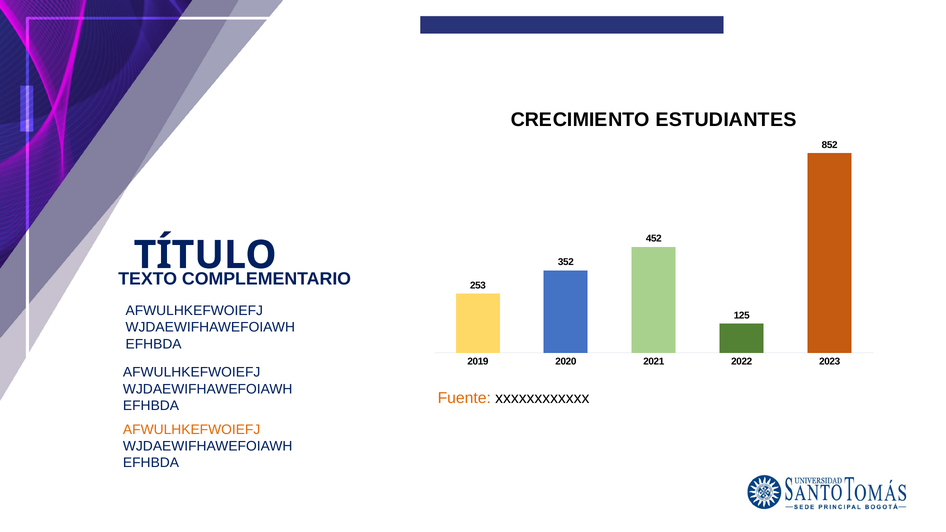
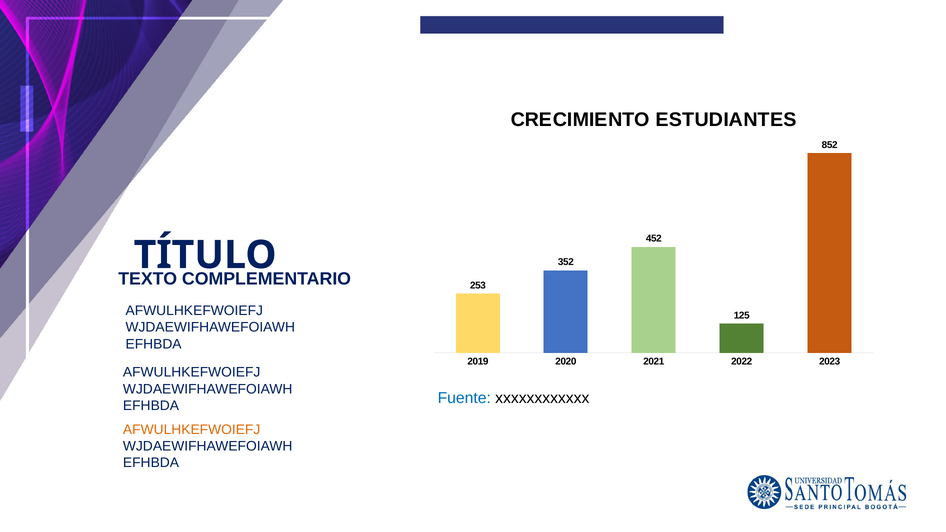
Fuente colour: orange -> blue (464, 398)
